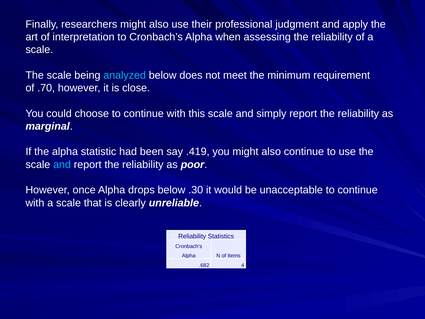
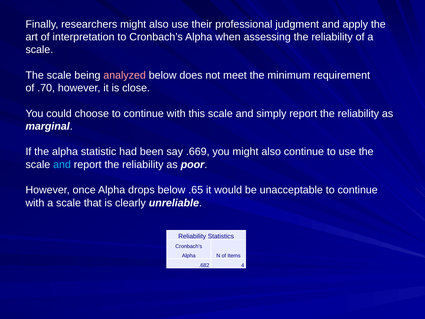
analyzed colour: light blue -> pink (125, 75)
.419: .419 -> .669 (198, 152)
.30: .30 -> .65 (196, 190)
